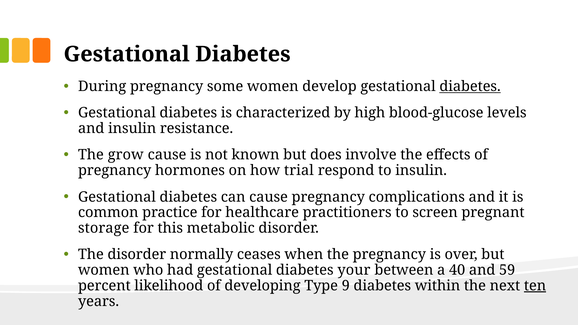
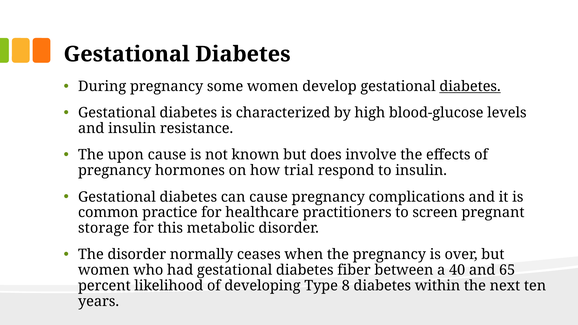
grow: grow -> upon (126, 155)
your: your -> fiber (354, 270)
59: 59 -> 65 (507, 270)
9: 9 -> 8 (346, 286)
ten underline: present -> none (535, 286)
